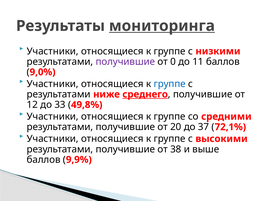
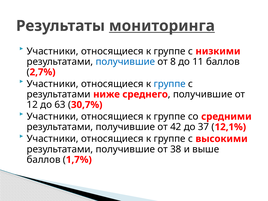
получившие colour: purple -> blue (125, 62)
0: 0 -> 8 (173, 62)
9,0%: 9,0% -> 2,7% (43, 72)
среднего underline: present -> none (145, 94)
33: 33 -> 63 (60, 105)
49,8%: 49,8% -> 30,7% (87, 105)
20: 20 -> 42 (176, 127)
72,1%: 72,1% -> 12,1% (230, 127)
9,9%: 9,9% -> 1,7% (79, 160)
